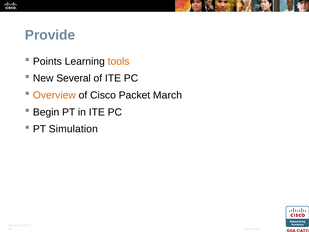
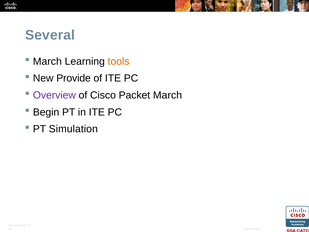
Provide: Provide -> Several (50, 35)
Points: Points -> March (47, 61)
Several: Several -> Provide (74, 78)
Overview colour: orange -> purple (54, 95)
